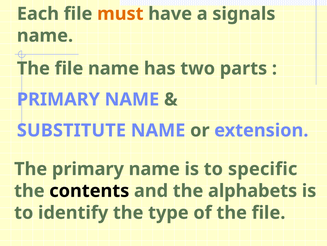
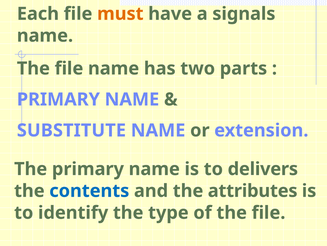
specific: specific -> delivers (263, 169)
contents colour: black -> blue (89, 190)
alphabets: alphabets -> attributes (253, 190)
